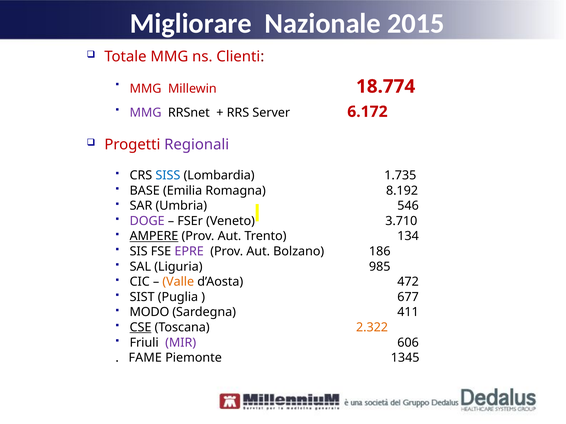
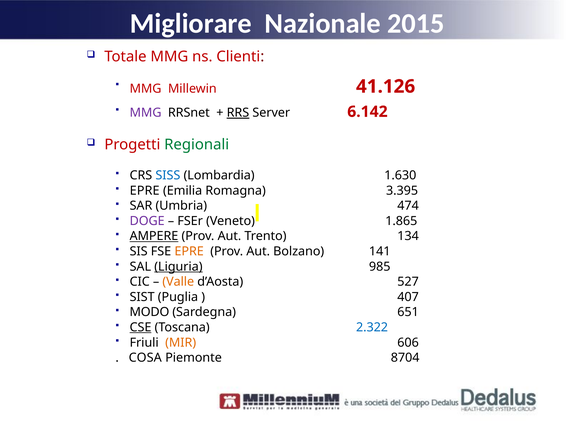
18.774: 18.774 -> 41.126 (386, 87)
RRS underline: none -> present (238, 113)
6.172: 6.172 -> 6.142 (367, 112)
Regionali colour: purple -> green (197, 145)
1.735: 1.735 -> 1.630 (400, 176)
BASE: BASE -> EPRE (145, 191)
8.192: 8.192 -> 3.395 (402, 191)
546: 546 -> 474 (408, 206)
3.710: 3.710 -> 1.865 (401, 221)
EPRE colour: purple -> orange (189, 252)
186: 186 -> 141 (380, 252)
Liguria underline: none -> present (178, 267)
472: 472 -> 527 (408, 282)
677: 677 -> 407 (408, 297)
411: 411 -> 651 (408, 313)
2.322 colour: orange -> blue (372, 328)
MIR colour: purple -> orange (181, 343)
FAME: FAME -> COSA (145, 358)
1345: 1345 -> 8704 (405, 358)
